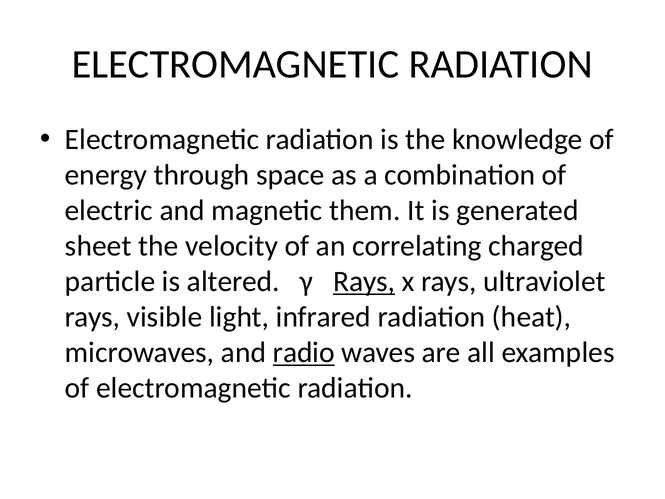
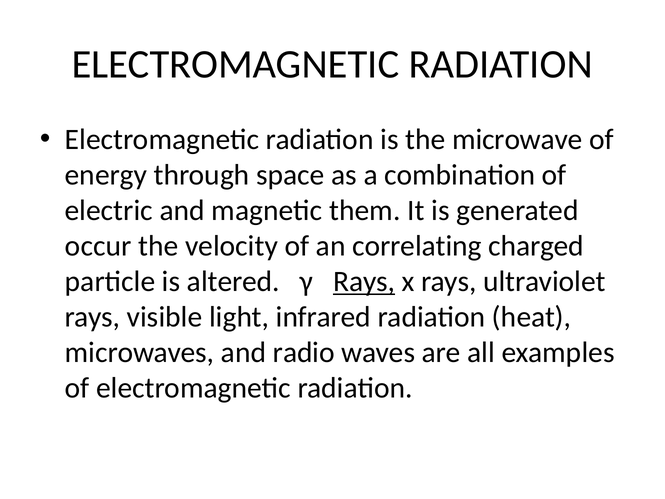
knowledge: knowledge -> microwave (517, 140)
sheet: sheet -> occur (98, 246)
radio underline: present -> none (304, 352)
